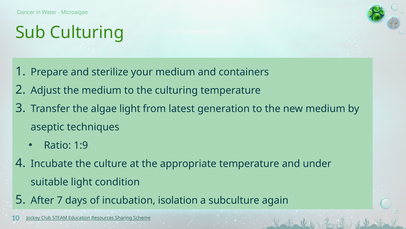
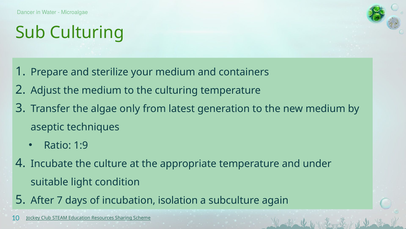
algae light: light -> only (130, 109)
